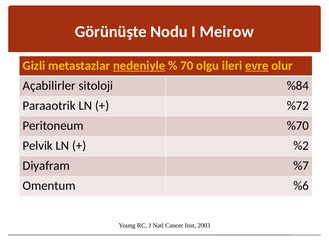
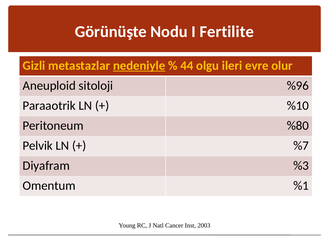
Meirow: Meirow -> Fertilite (227, 32)
70: 70 -> 44 (187, 66)
evre underline: present -> none (257, 66)
Açabilirler: Açabilirler -> Aneuploid (49, 86)
%84: %84 -> %96 (298, 86)
%72: %72 -> %10 (298, 106)
%70: %70 -> %80 (298, 126)
%2: %2 -> %7 (301, 146)
%7: %7 -> %3 (301, 166)
%6: %6 -> %1 (301, 186)
